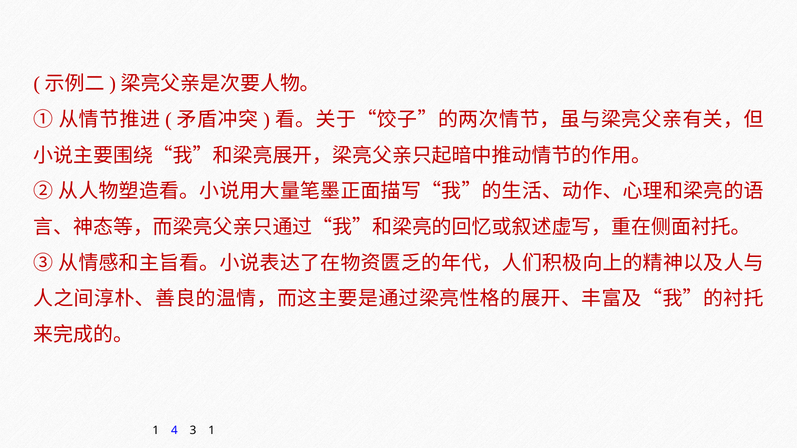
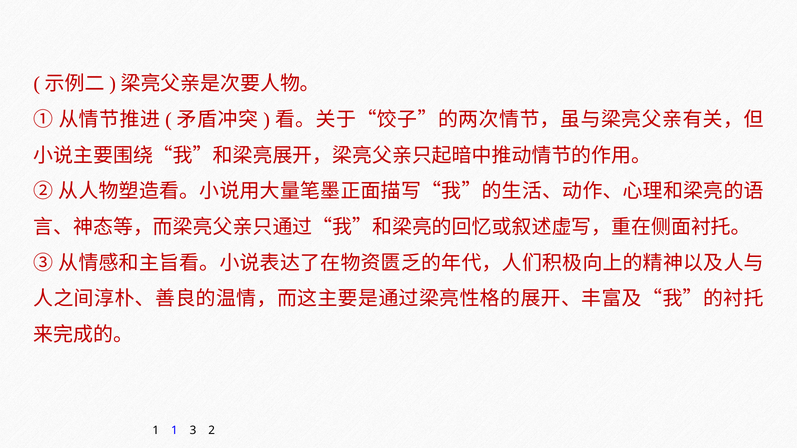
1 4: 4 -> 1 (174, 431)
3 1: 1 -> 2 (212, 431)
